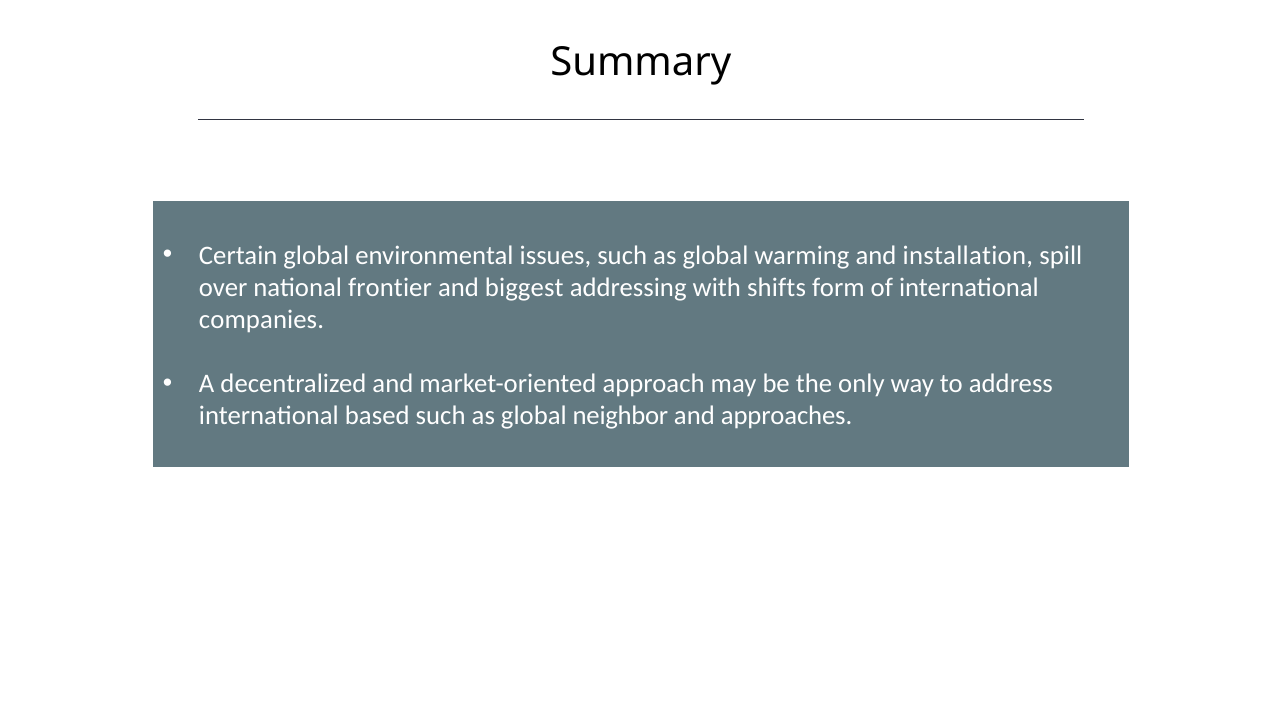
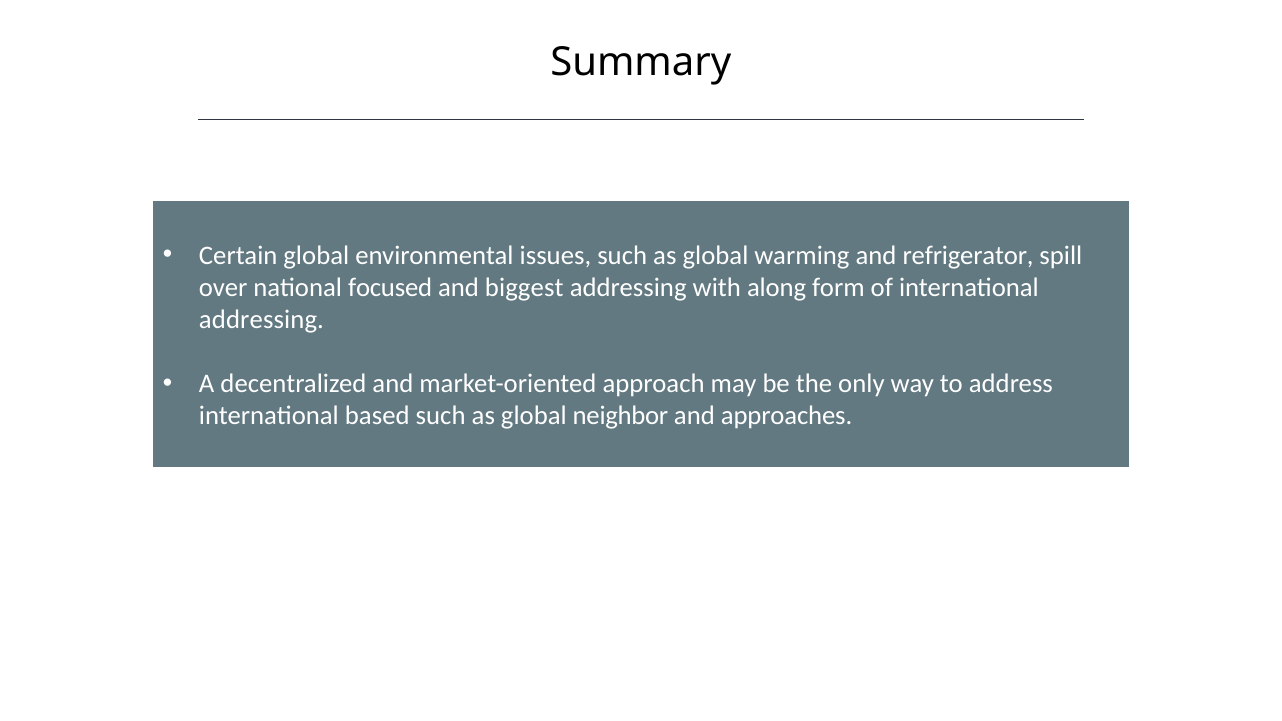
installation: installation -> refrigerator (968, 256)
frontier: frontier -> focused (390, 288)
shifts: shifts -> along (777, 288)
companies: companies -> addressing (261, 320)
